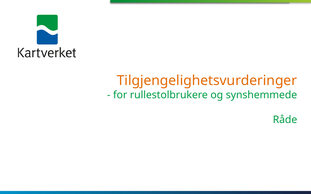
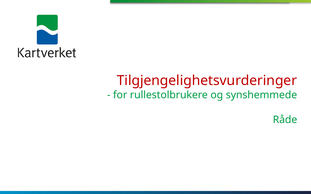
Tilgjengelighetsvurderinger colour: orange -> red (207, 81)
